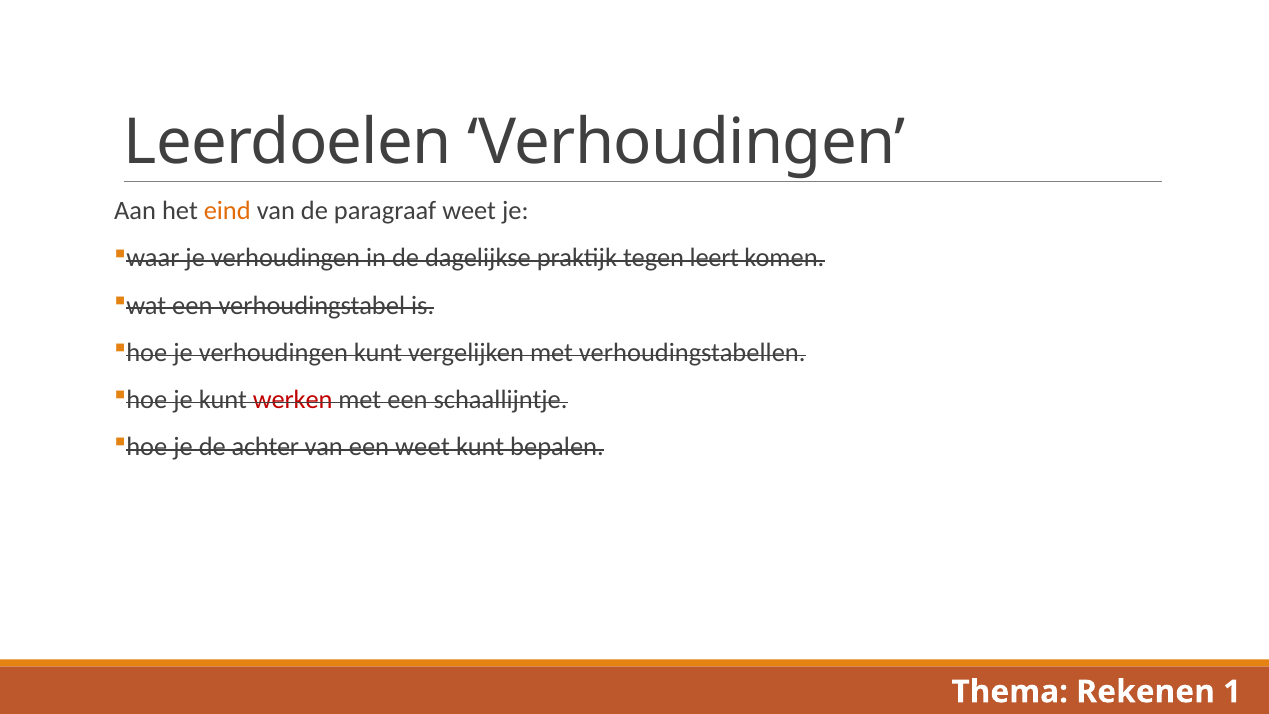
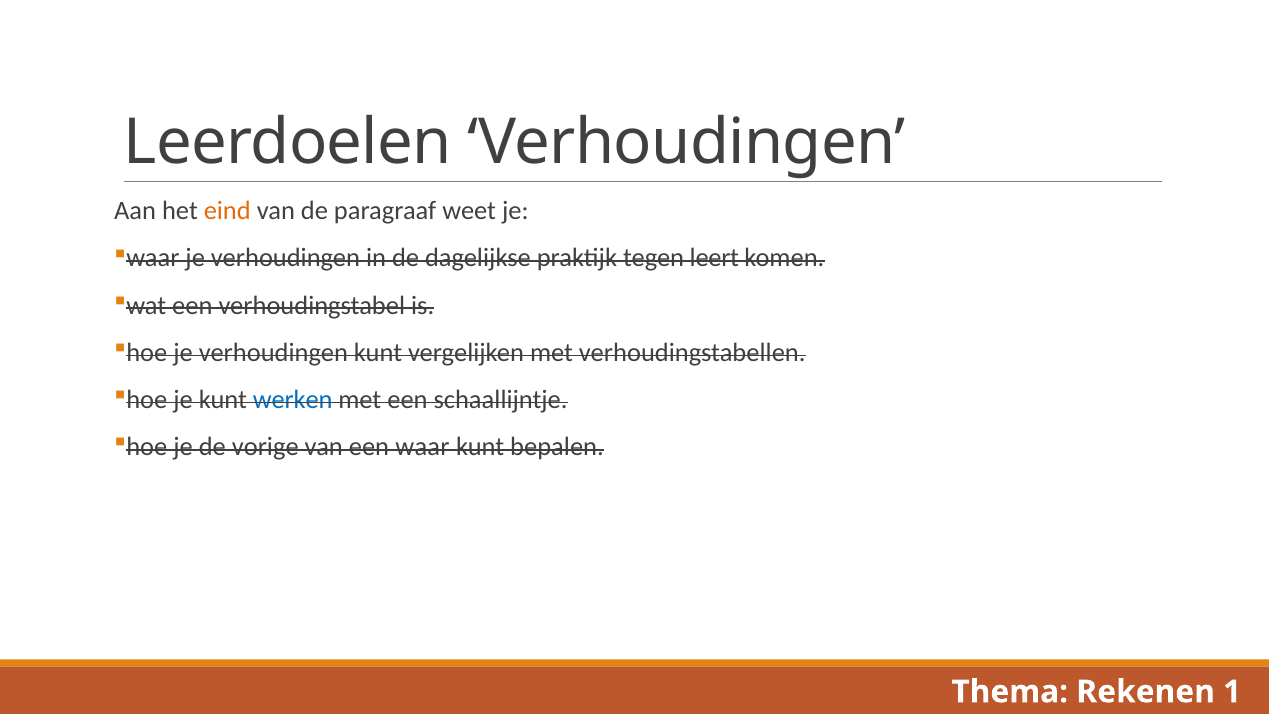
werken colour: red -> blue (293, 399)
achter: achter -> vorige (265, 447)
een weet: weet -> waar (422, 447)
